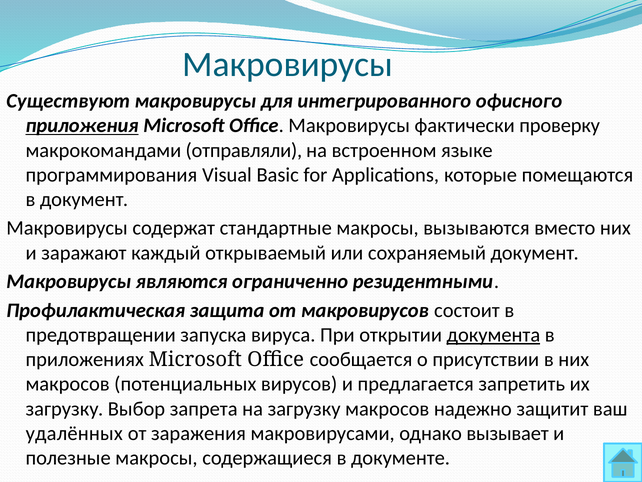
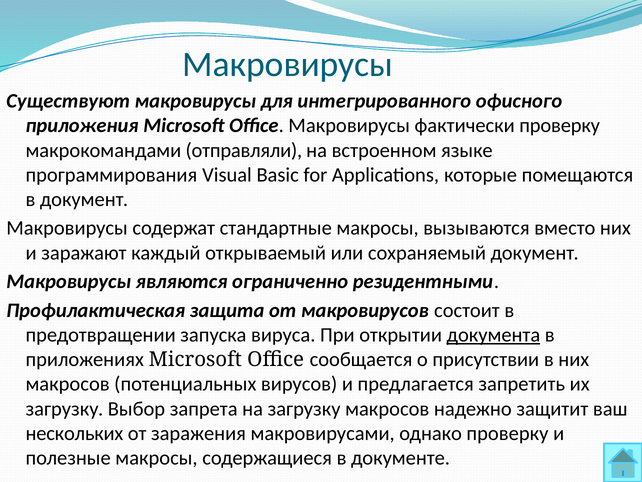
приложения underline: present -> none (82, 126)
удалённых: удалённых -> нескольких (74, 433)
однако вызывает: вызывает -> проверку (507, 433)
